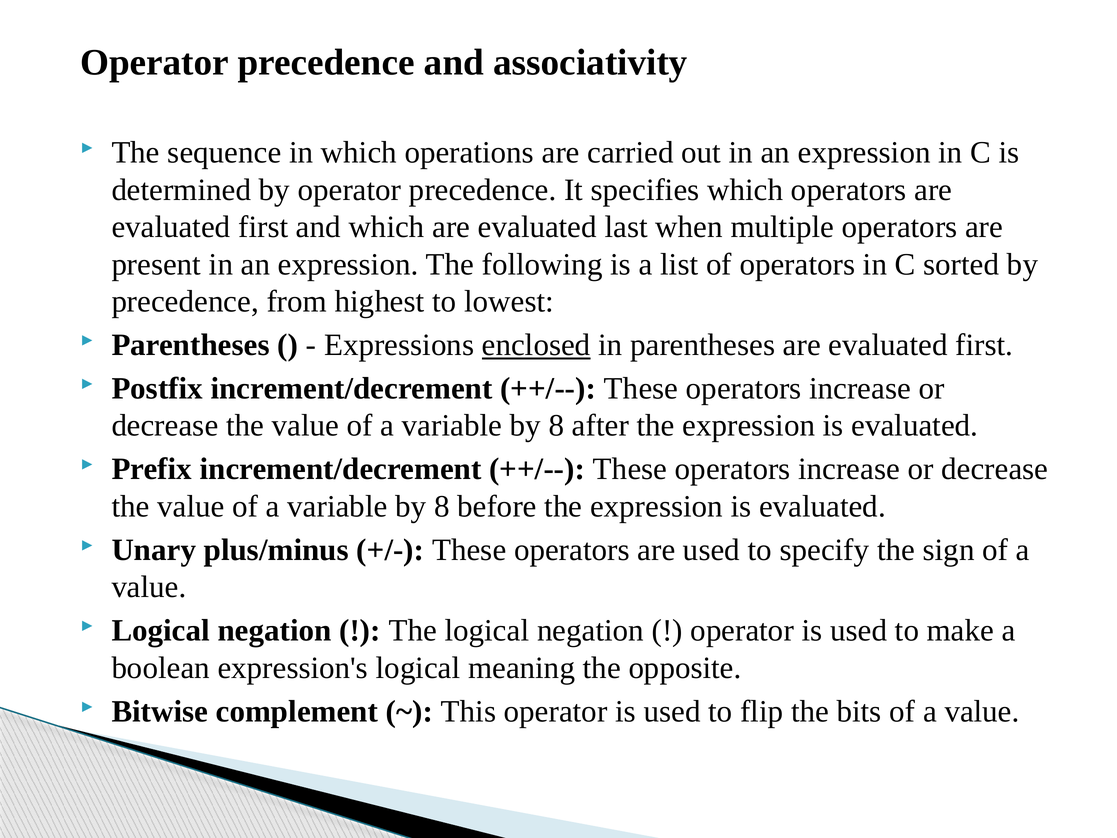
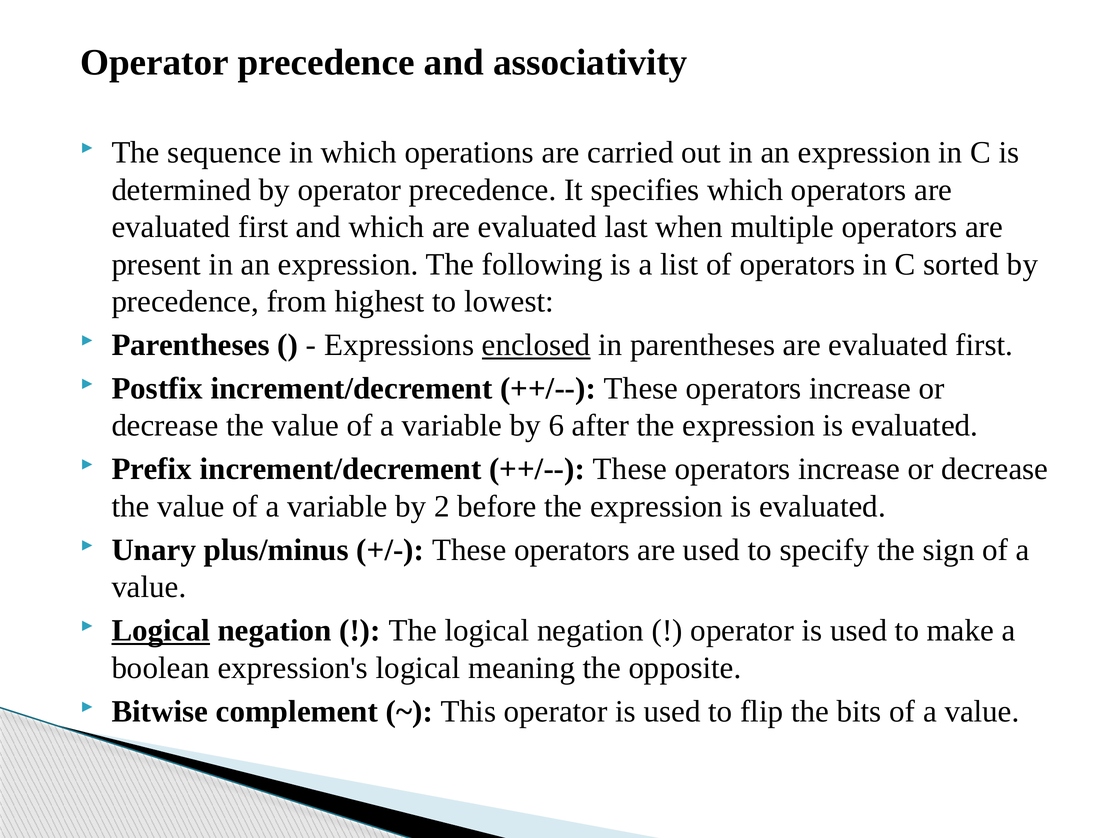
8: 8 -> 6 (556, 426)
8: 8 -> 2 (442, 506)
Logical underline: none -> present (161, 630)
